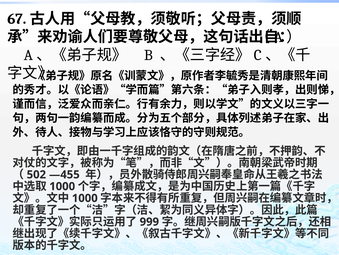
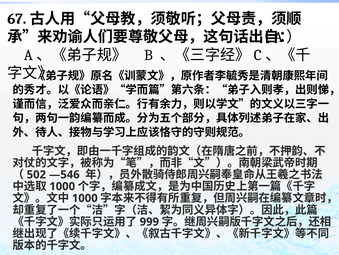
—455: —455 -> —546 (64, 174)
